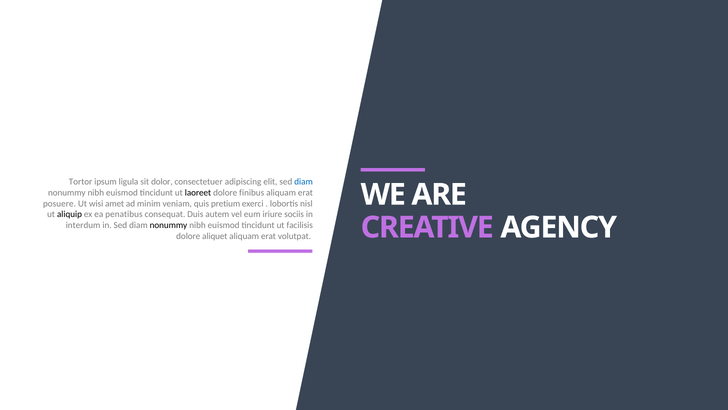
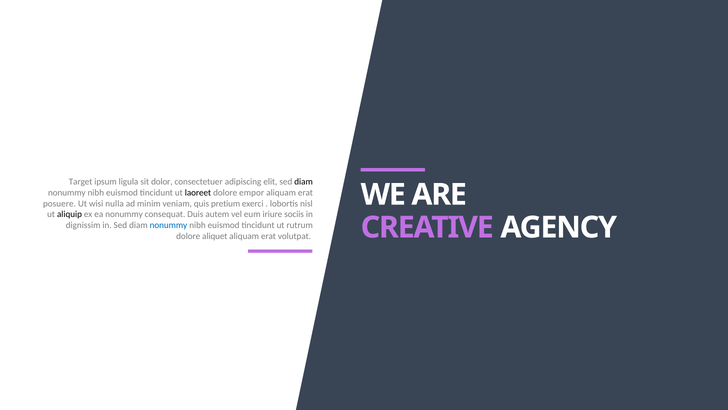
Tortor: Tortor -> Target (81, 181)
diam colour: blue -> black (304, 181)
finibus: finibus -> empor (252, 192)
amet: amet -> nulla (115, 203)
ea penatibus: penatibus -> nonummy (124, 214)
interdum: interdum -> dignissim (83, 225)
nonummy colour: black -> blue (168, 225)
facilisis: facilisis -> rutrum (300, 225)
